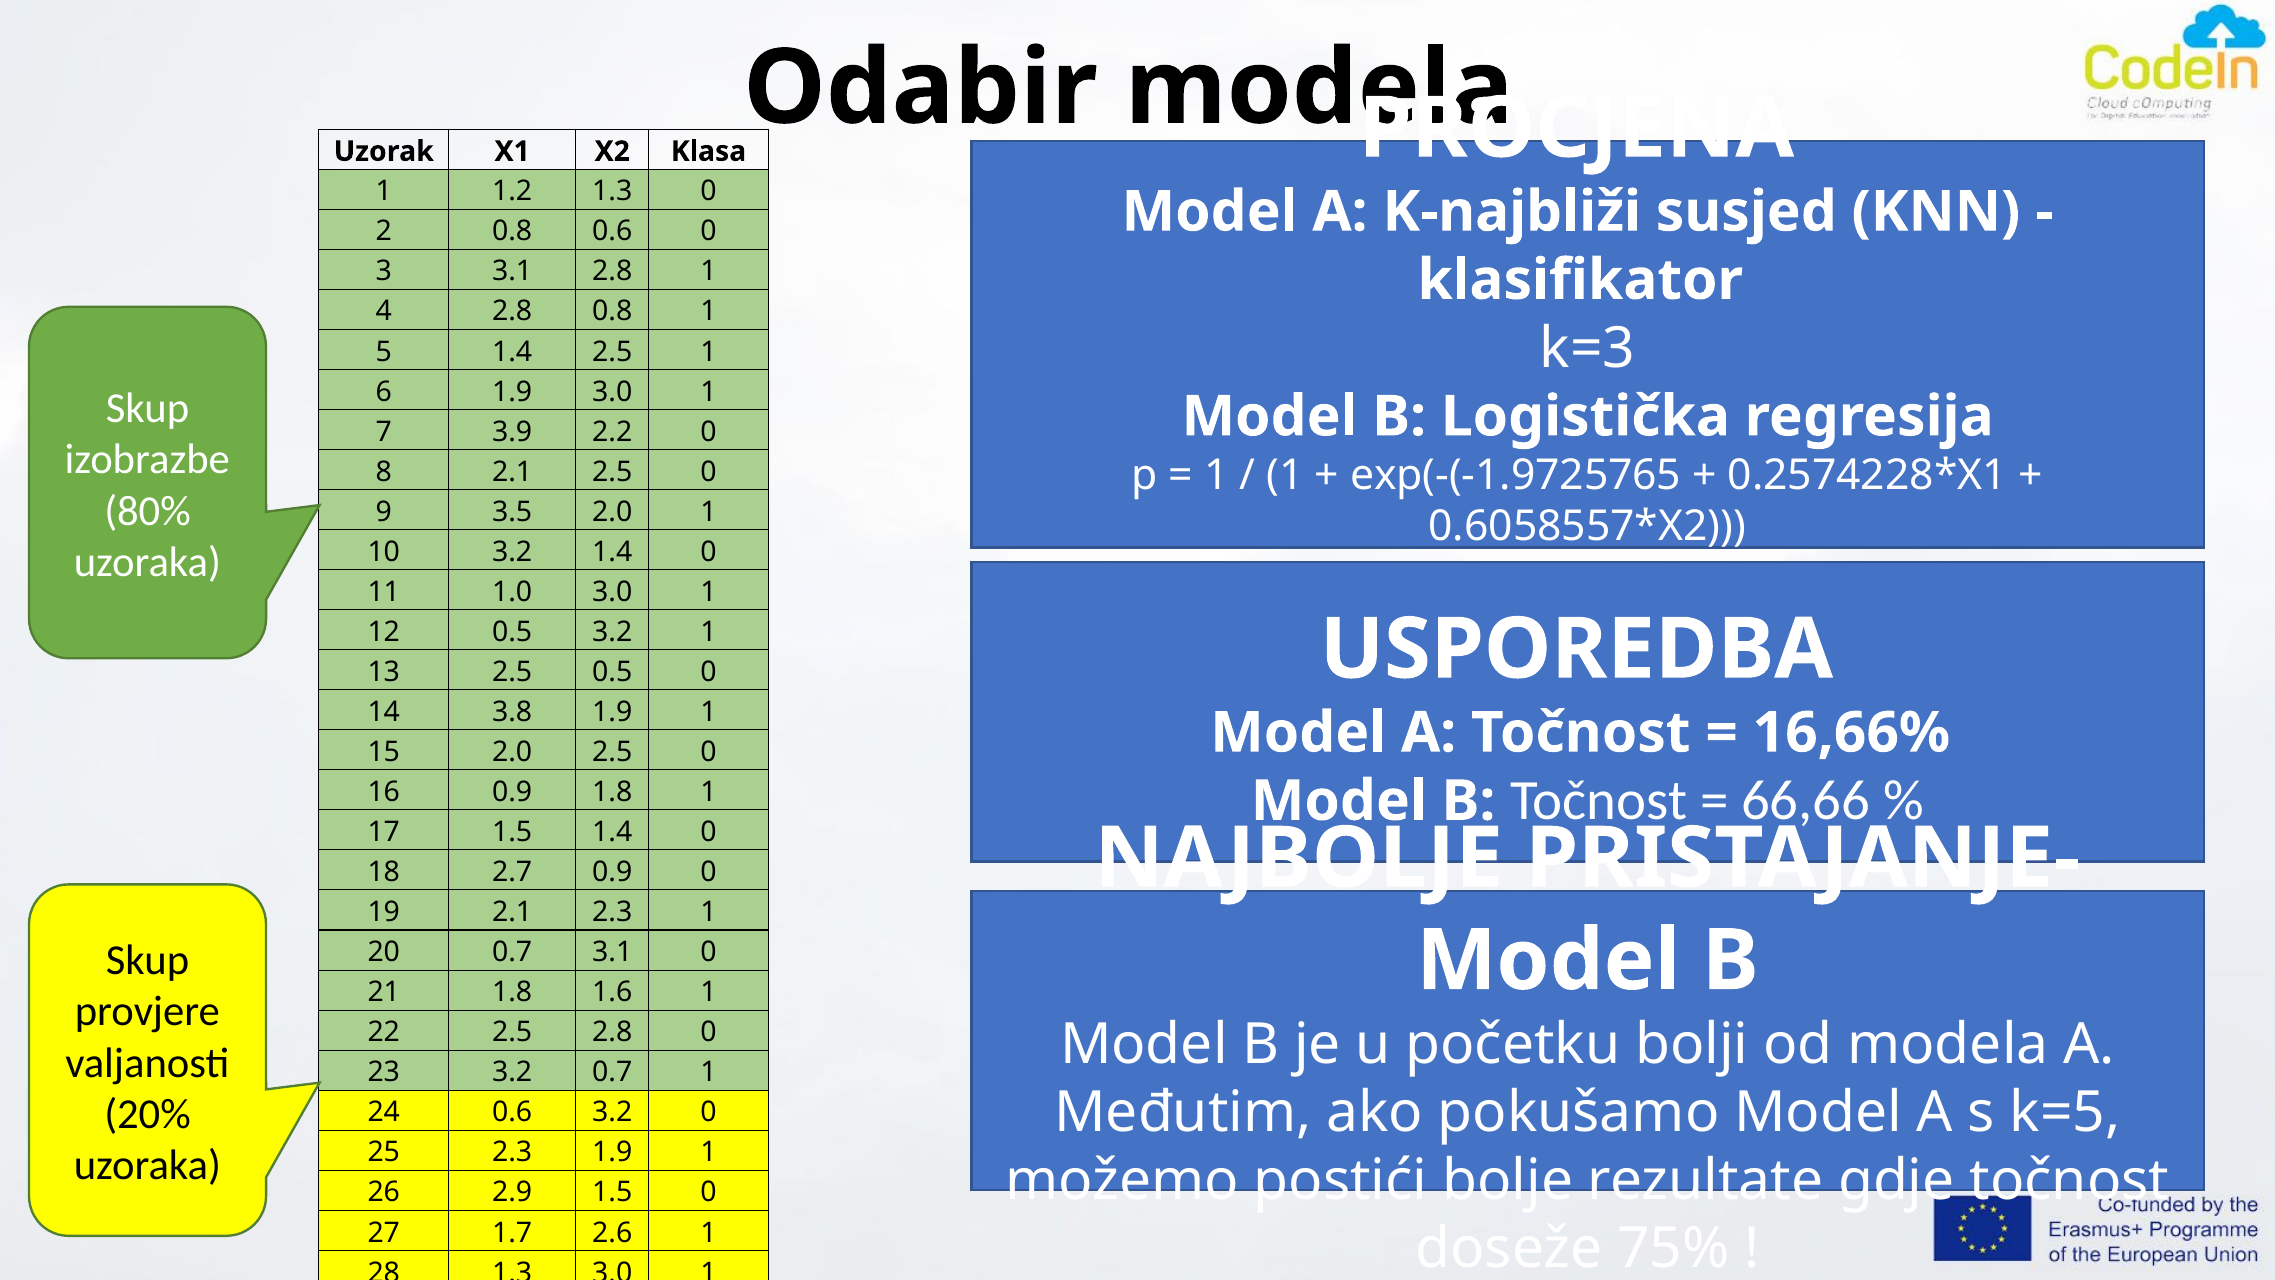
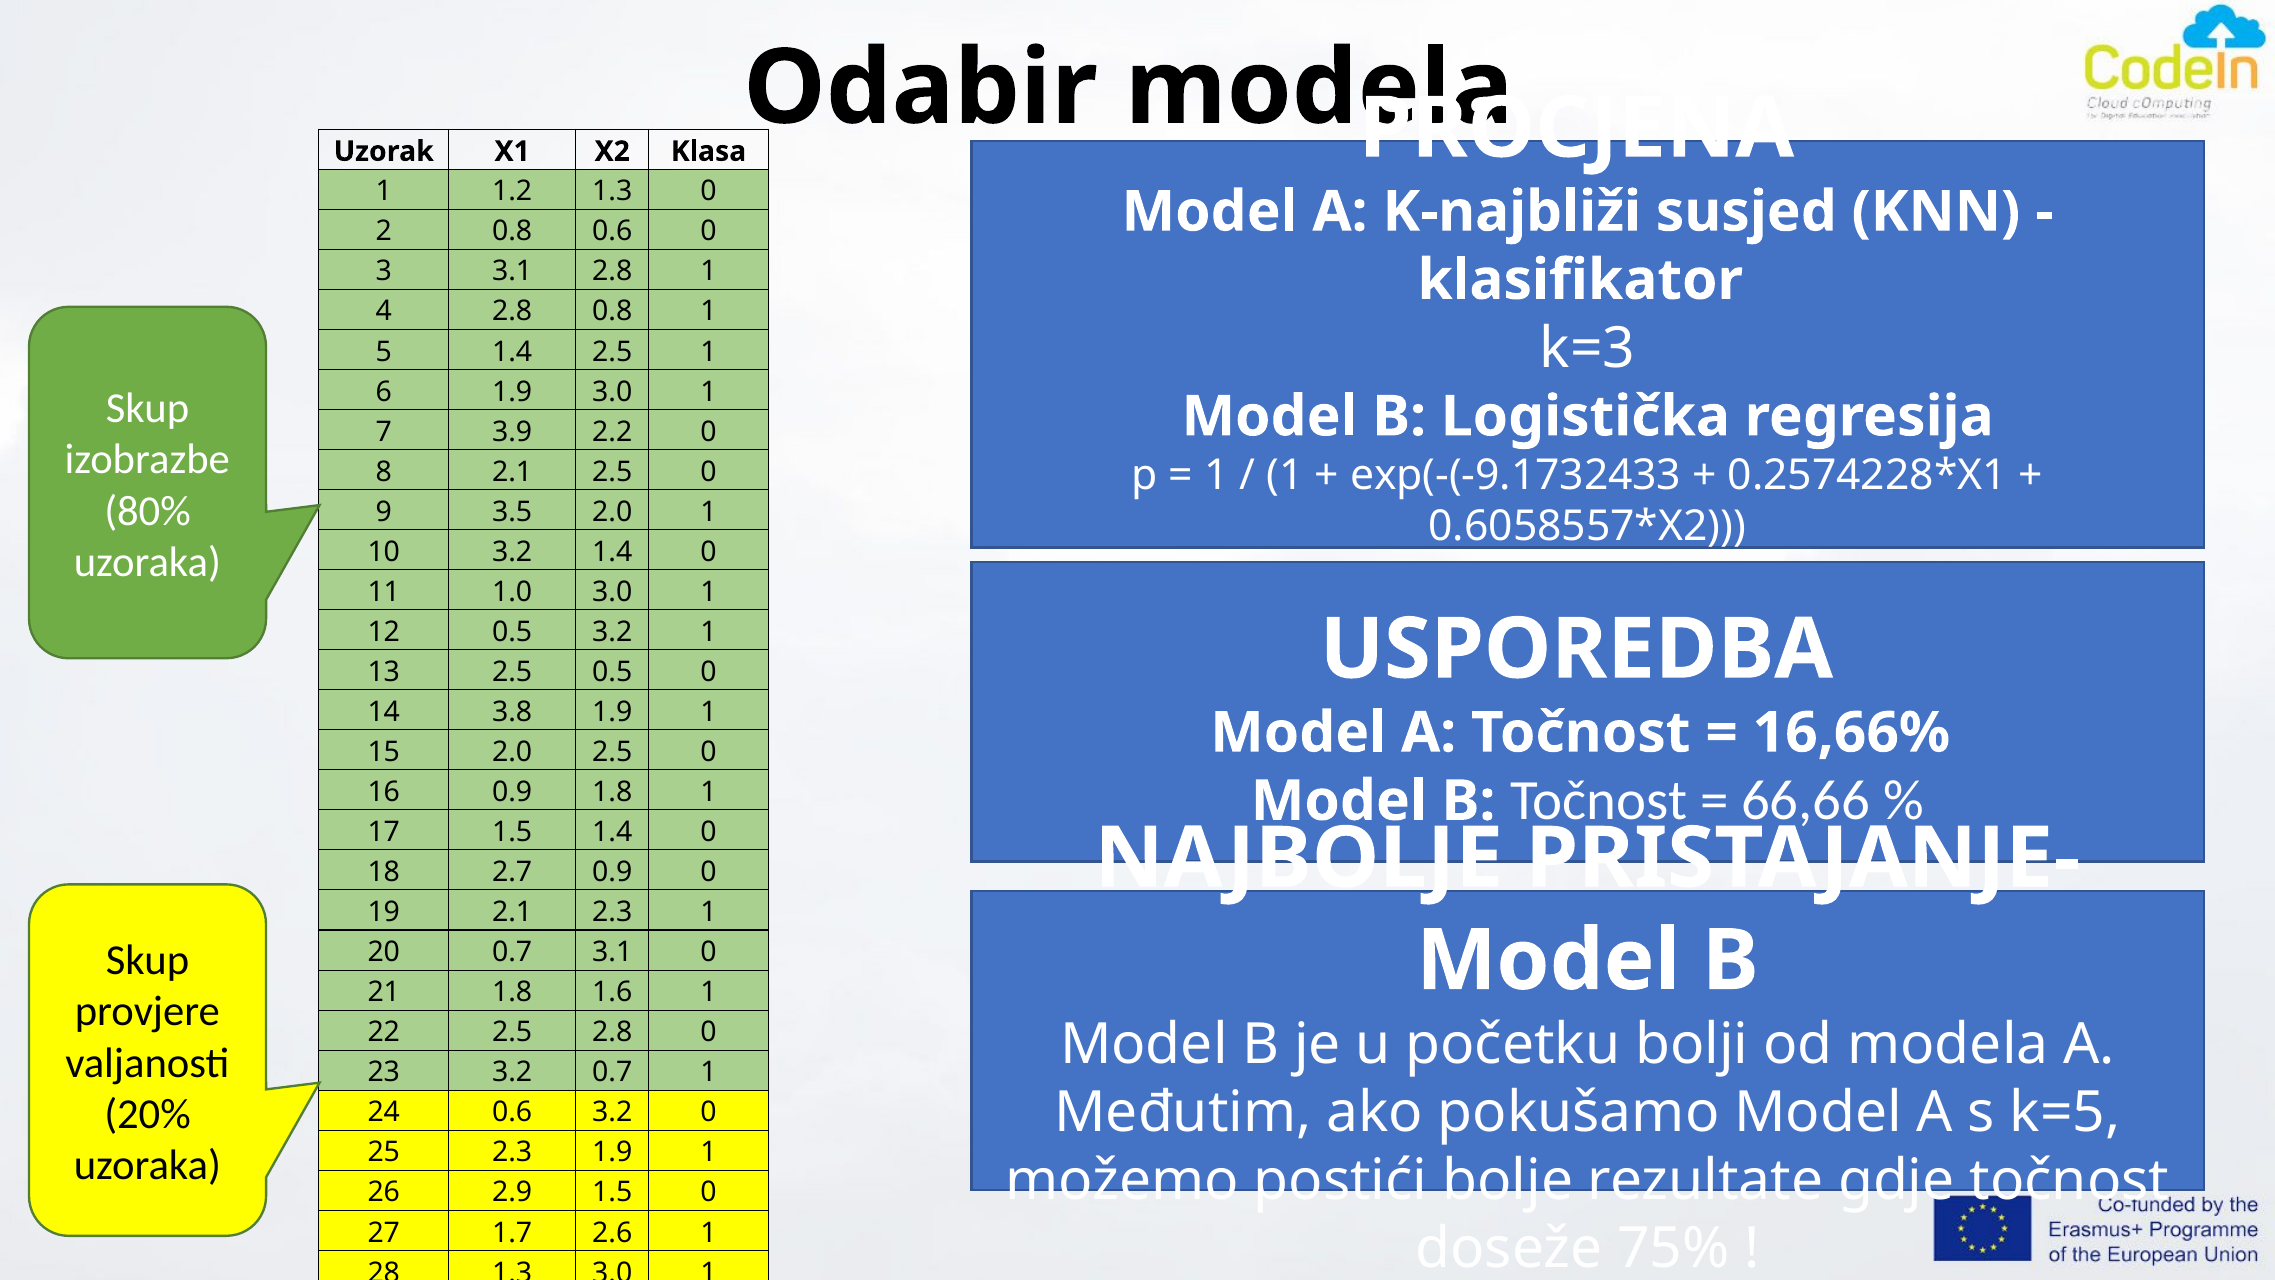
exp(-(-1.9725765: exp(-(-1.9725765 -> exp(-(-9.1732433 (1516, 475)
